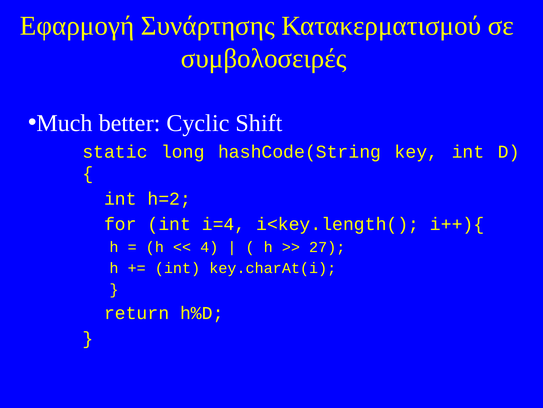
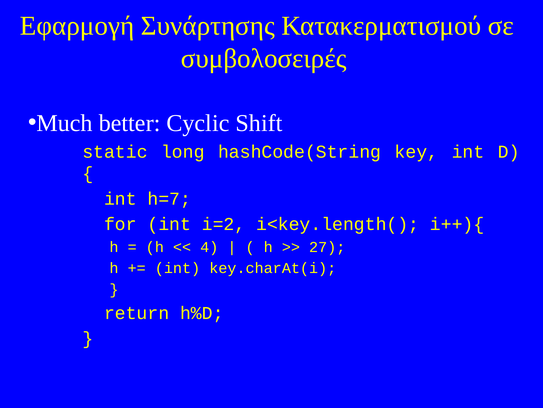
h=2: h=2 -> h=7 (169, 199)
i=4: i=4 -> i=2 (224, 224)
